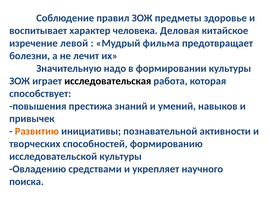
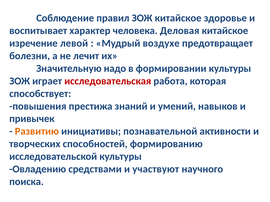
ЗОЖ предметы: предметы -> китайское (178, 18)
фильма: фильма -> воздухе (161, 43)
исследовательская colour: black -> red (108, 81)
укрепляет: укрепляет -> участвуют (156, 169)
